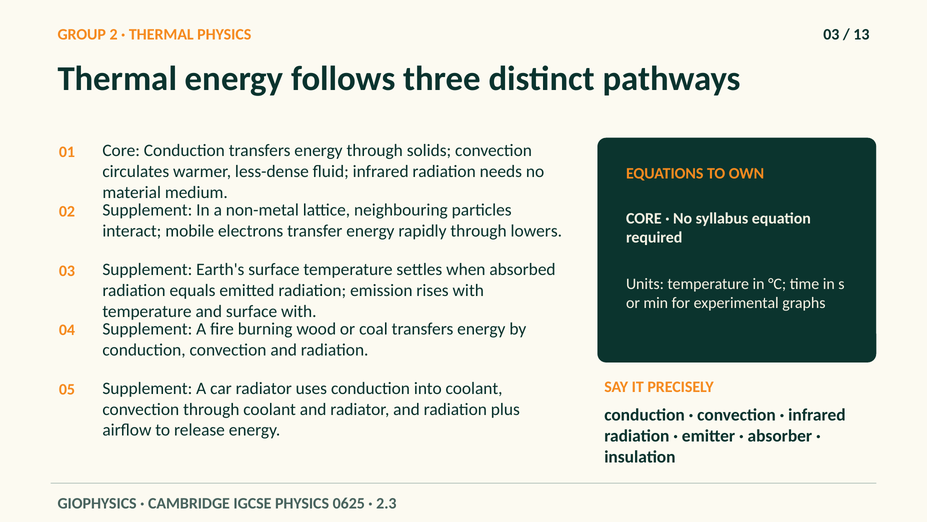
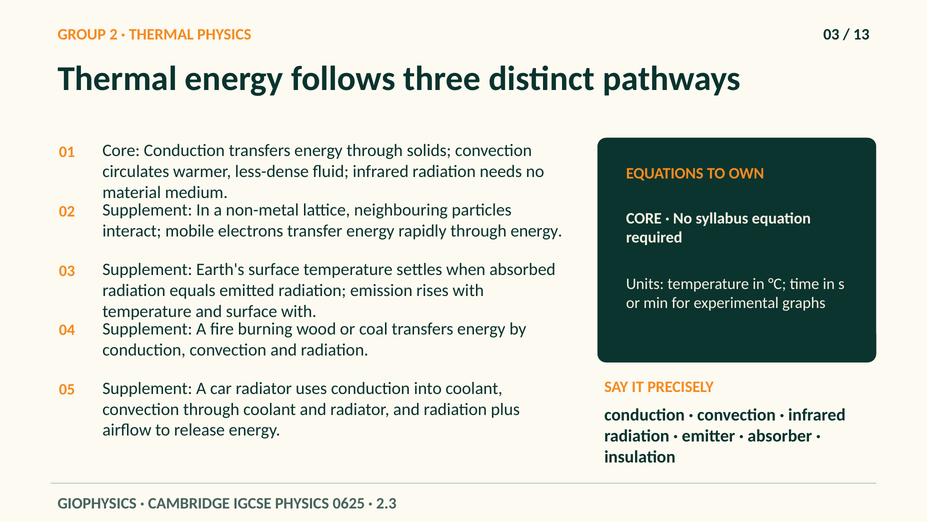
through lowers: lowers -> energy (536, 231)
